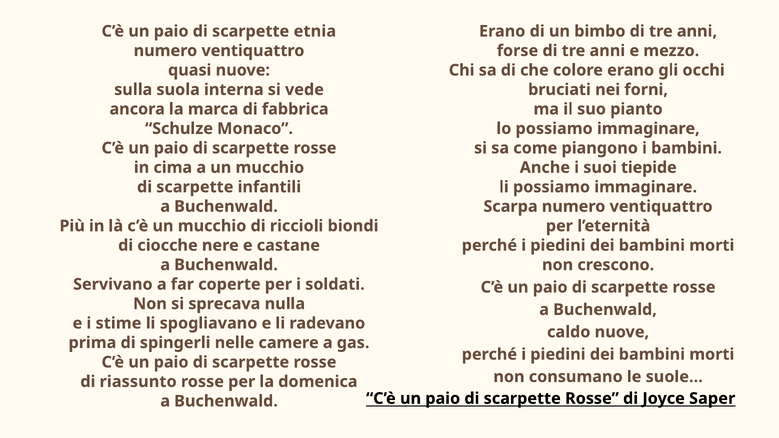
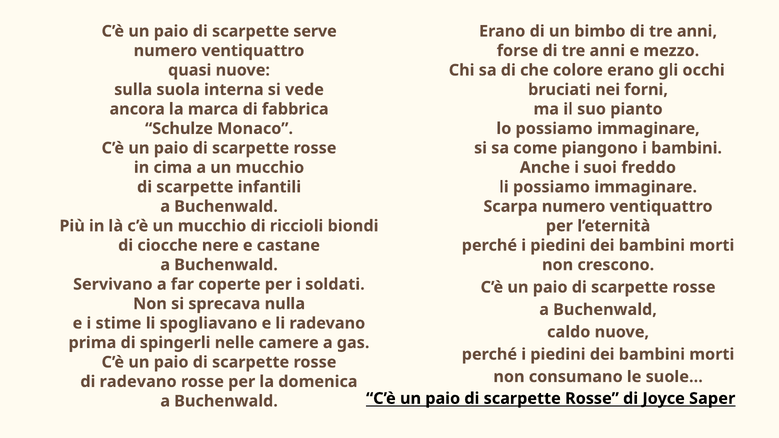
etnia: etnia -> serve (315, 31)
tiepide: tiepide -> freddo (649, 168)
di riassunto: riassunto -> radevano (138, 382)
